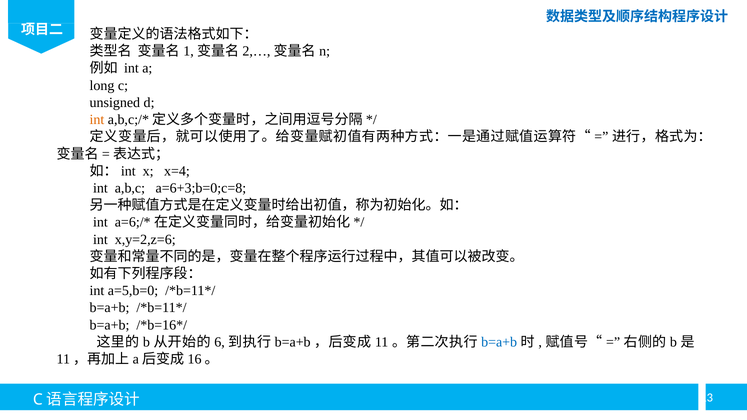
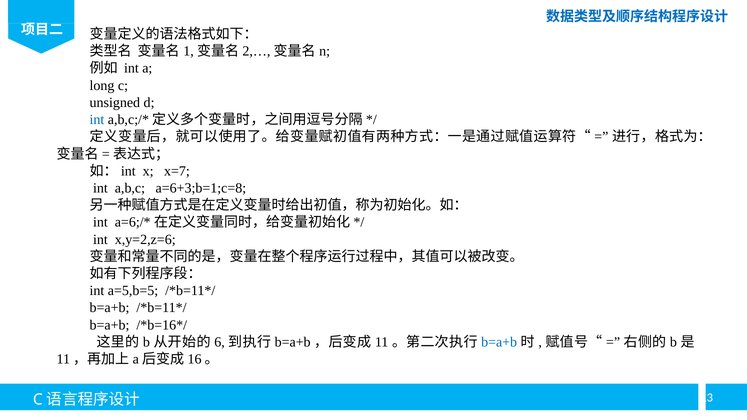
int colour: orange -> blue (97, 120)
x=4: x=4 -> x=7 (177, 171)
a=6+3;b=0;c=8: a=6+3;b=0;c=8 -> a=6+3;b=1;c=8 (201, 188)
a=5,b=0: a=5,b=0 -> a=5,b=5 (133, 291)
